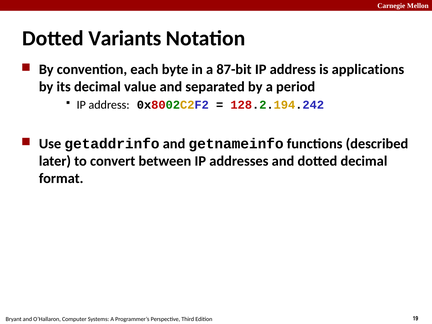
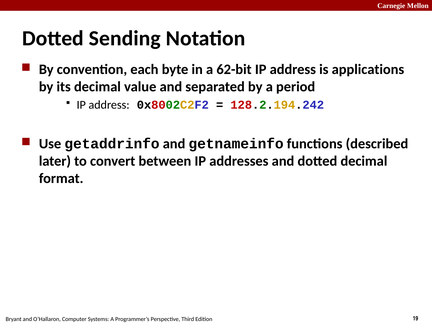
Variants: Variants -> Sending (125, 38)
87-bit: 87-bit -> 62-bit (234, 69)
